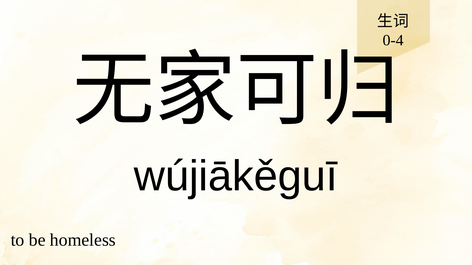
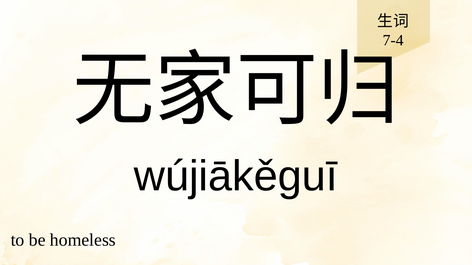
0-4: 0-4 -> 7-4 (393, 40)
